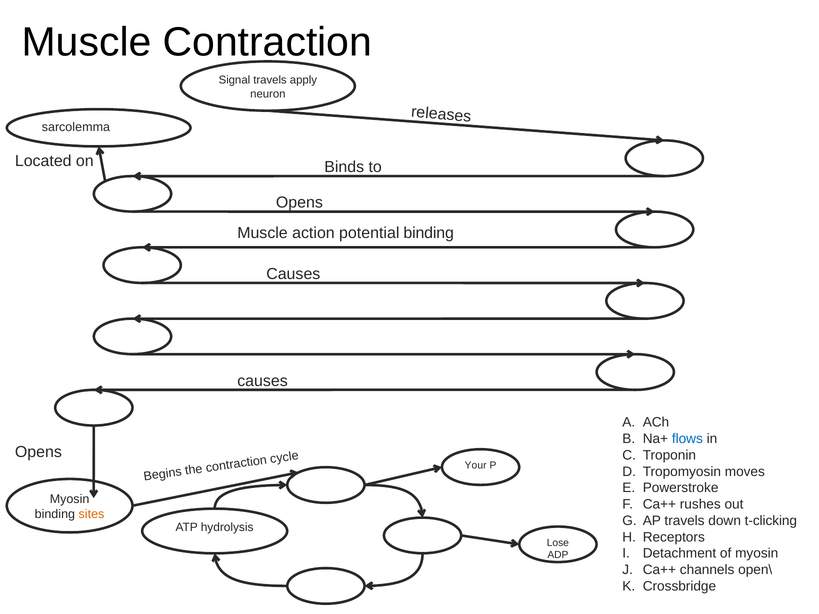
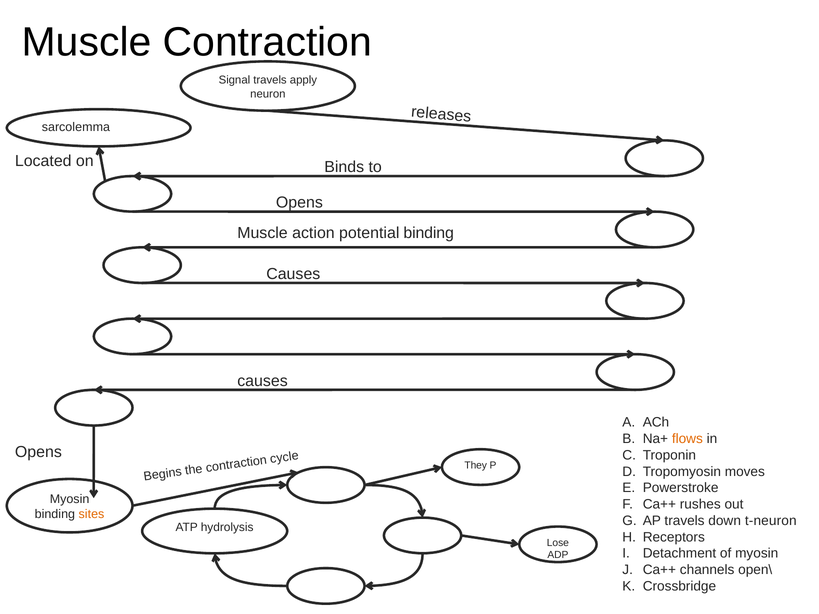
flows colour: blue -> orange (687, 439)
Your: Your -> They (476, 466)
t-clicking: t-clicking -> t-neuron (771, 521)
